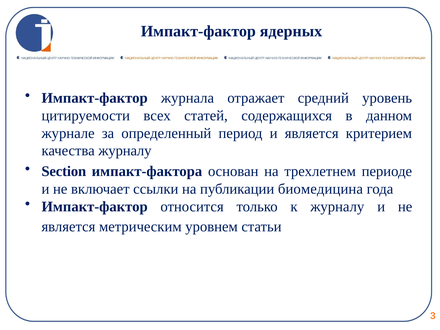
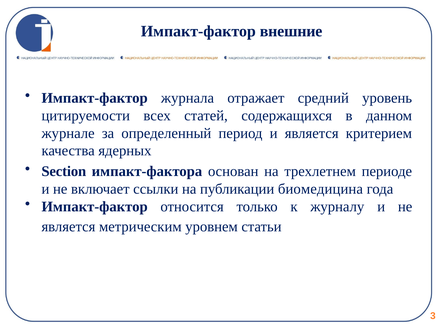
ядерных: ядерных -> внешние (291, 31)
качества журналу: журналу -> ядерных (125, 151)
